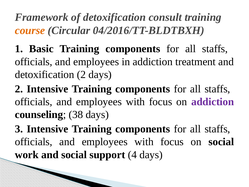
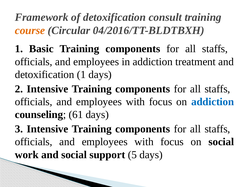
detoxification 2: 2 -> 1 (81, 74)
addiction colour: purple -> blue (213, 102)
38: 38 -> 61 (76, 114)
4: 4 -> 5 (132, 154)
